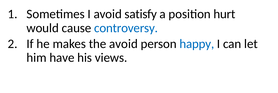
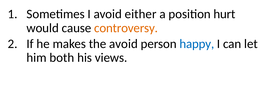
satisfy: satisfy -> either (141, 14)
controversy colour: blue -> orange (126, 28)
have: have -> both (62, 57)
